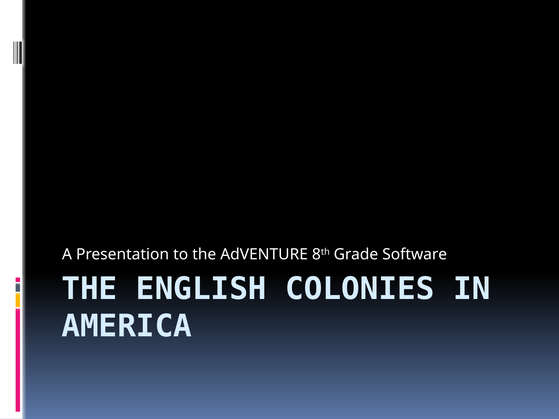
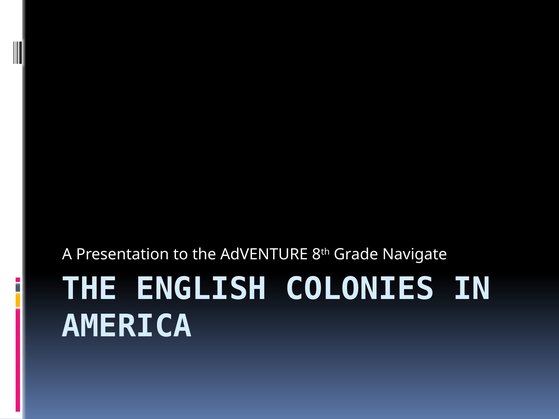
Software: Software -> Navigate (415, 255)
